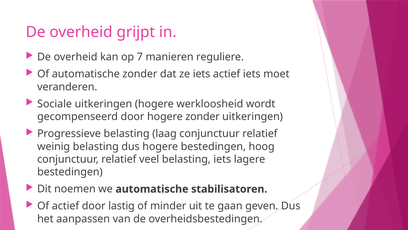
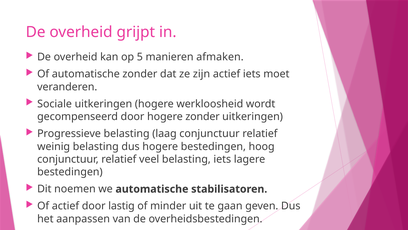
7: 7 -> 5 (140, 57)
reguliere: reguliere -> afmaken (220, 57)
ze iets: iets -> zijn (201, 74)
